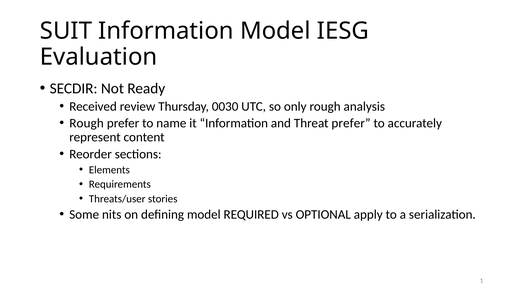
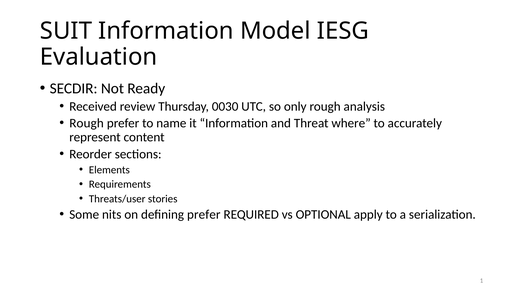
Threat prefer: prefer -> where (351, 123)
defining model: model -> prefer (204, 215)
